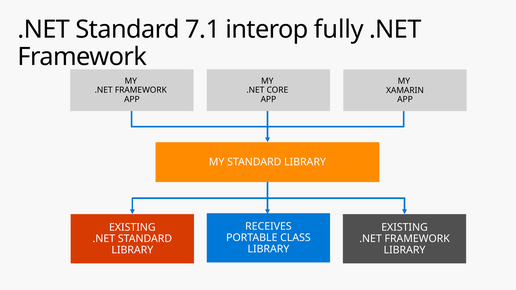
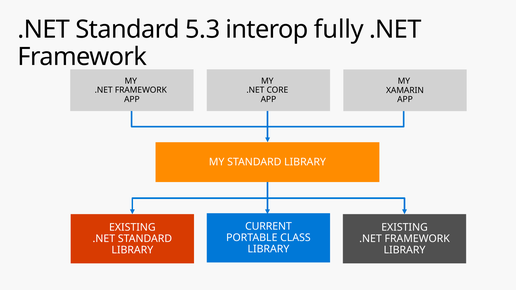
7.1: 7.1 -> 5.3 (203, 30)
RECEIVES: RECEIVES -> CURRENT (268, 227)
